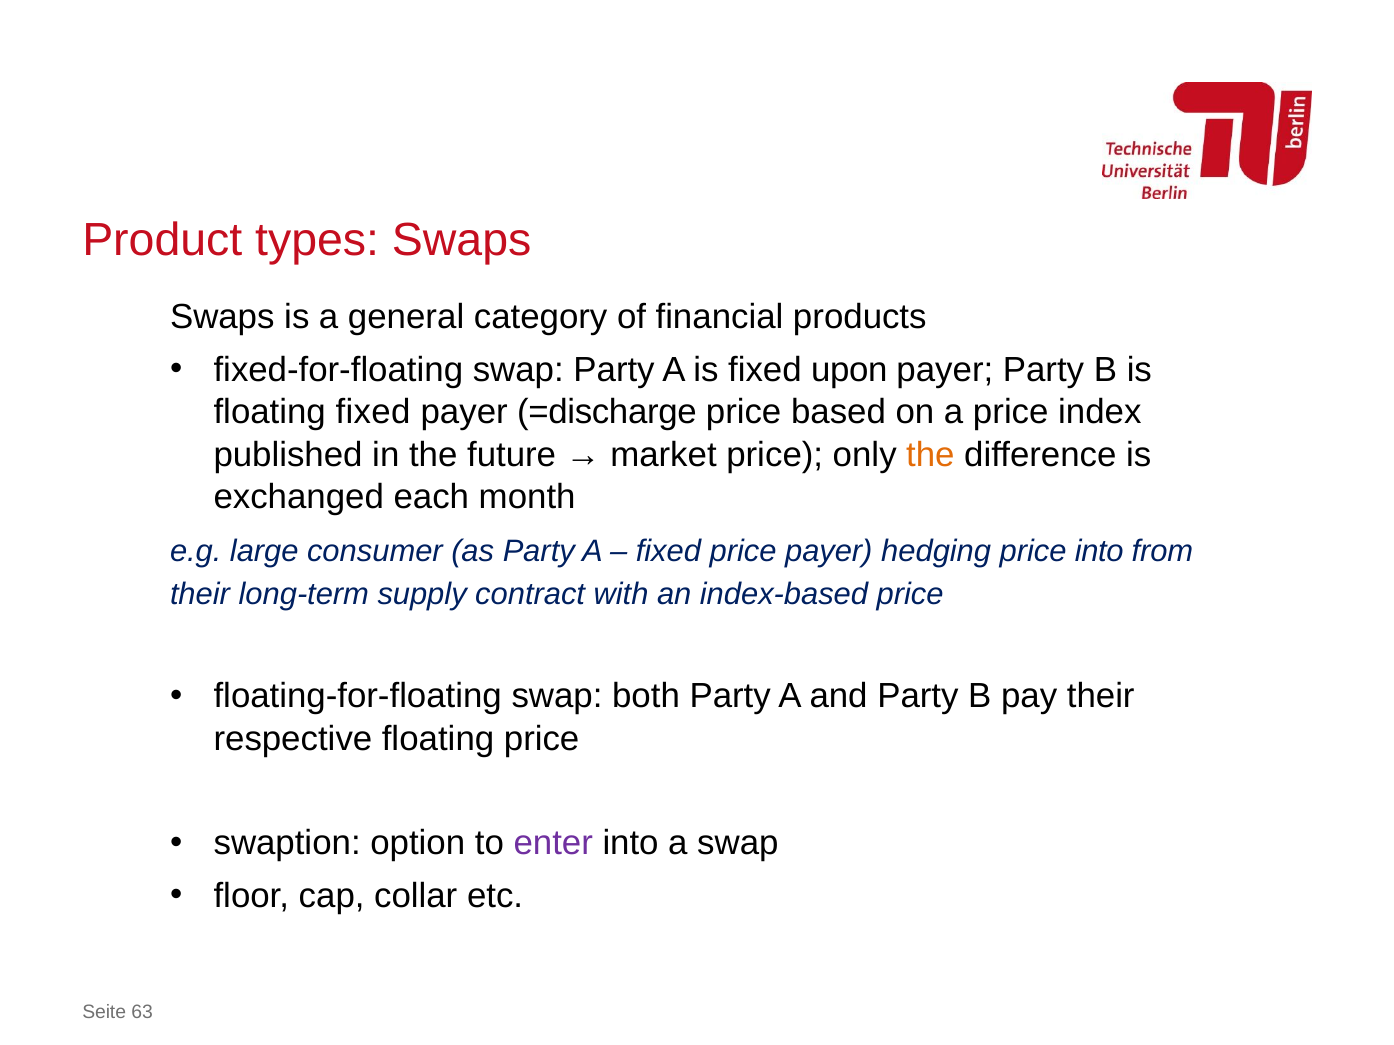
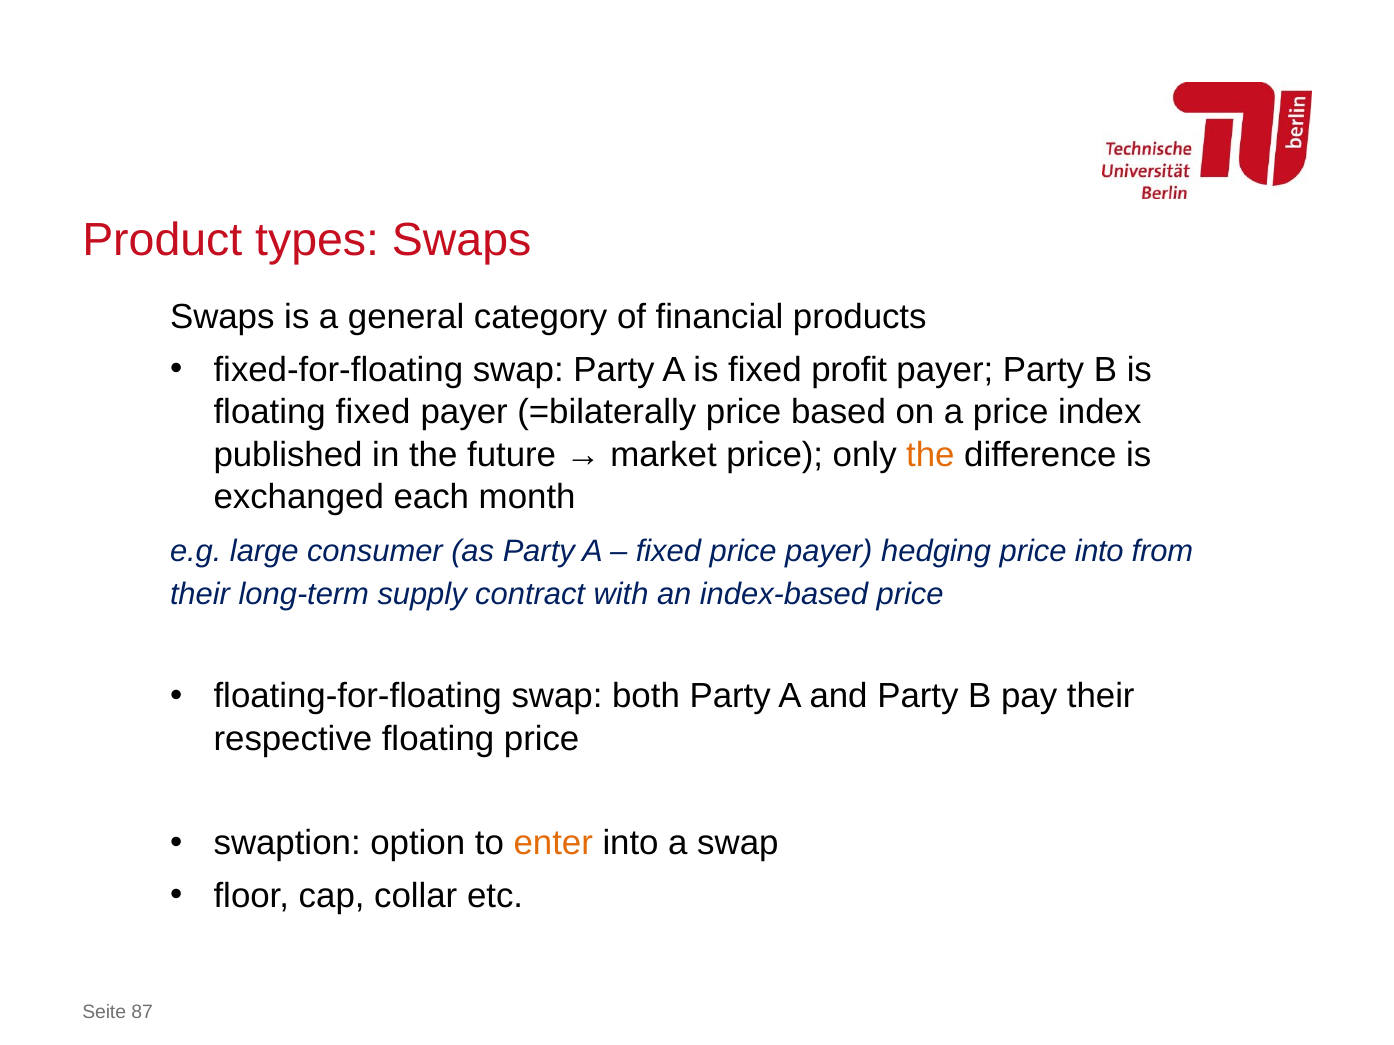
upon: upon -> profit (849, 370)
=discharge: =discharge -> =bilaterally (607, 412)
enter colour: purple -> orange (553, 844)
63: 63 -> 87 (142, 1013)
